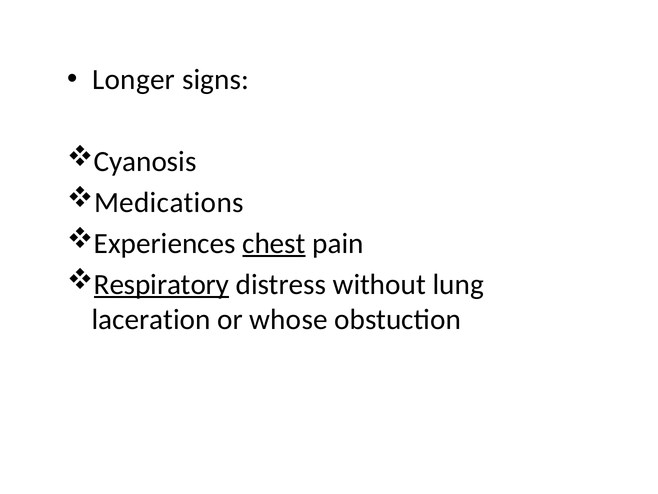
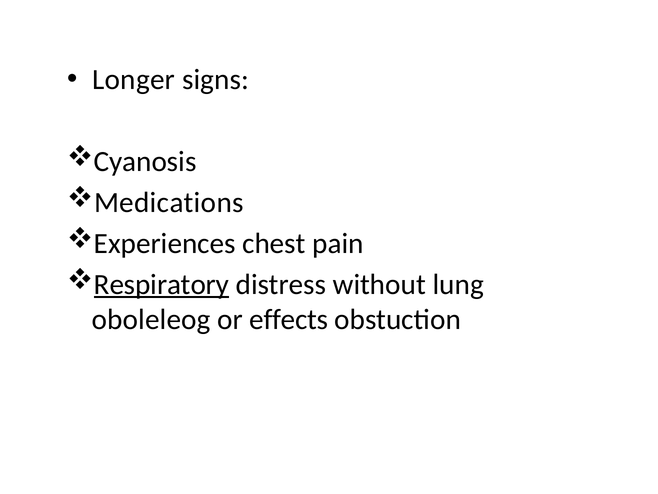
chest underline: present -> none (274, 243)
laceration: laceration -> oboleleog (151, 319)
whose: whose -> effects (289, 319)
